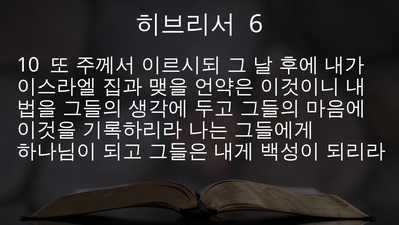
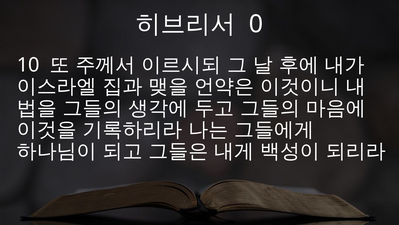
6: 6 -> 0 (256, 24)
